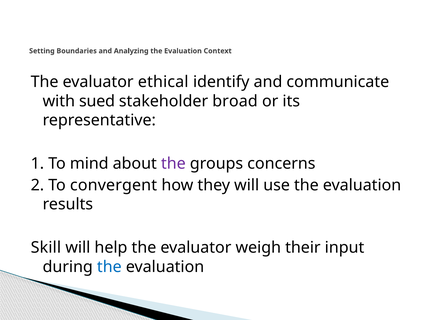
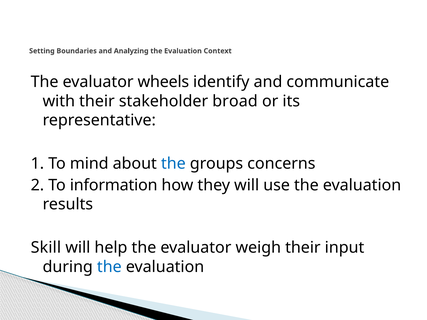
ethical: ethical -> wheels (163, 82)
with sued: sued -> their (97, 101)
the colour: purple -> blue (173, 164)
convergent: convergent -> information (114, 185)
